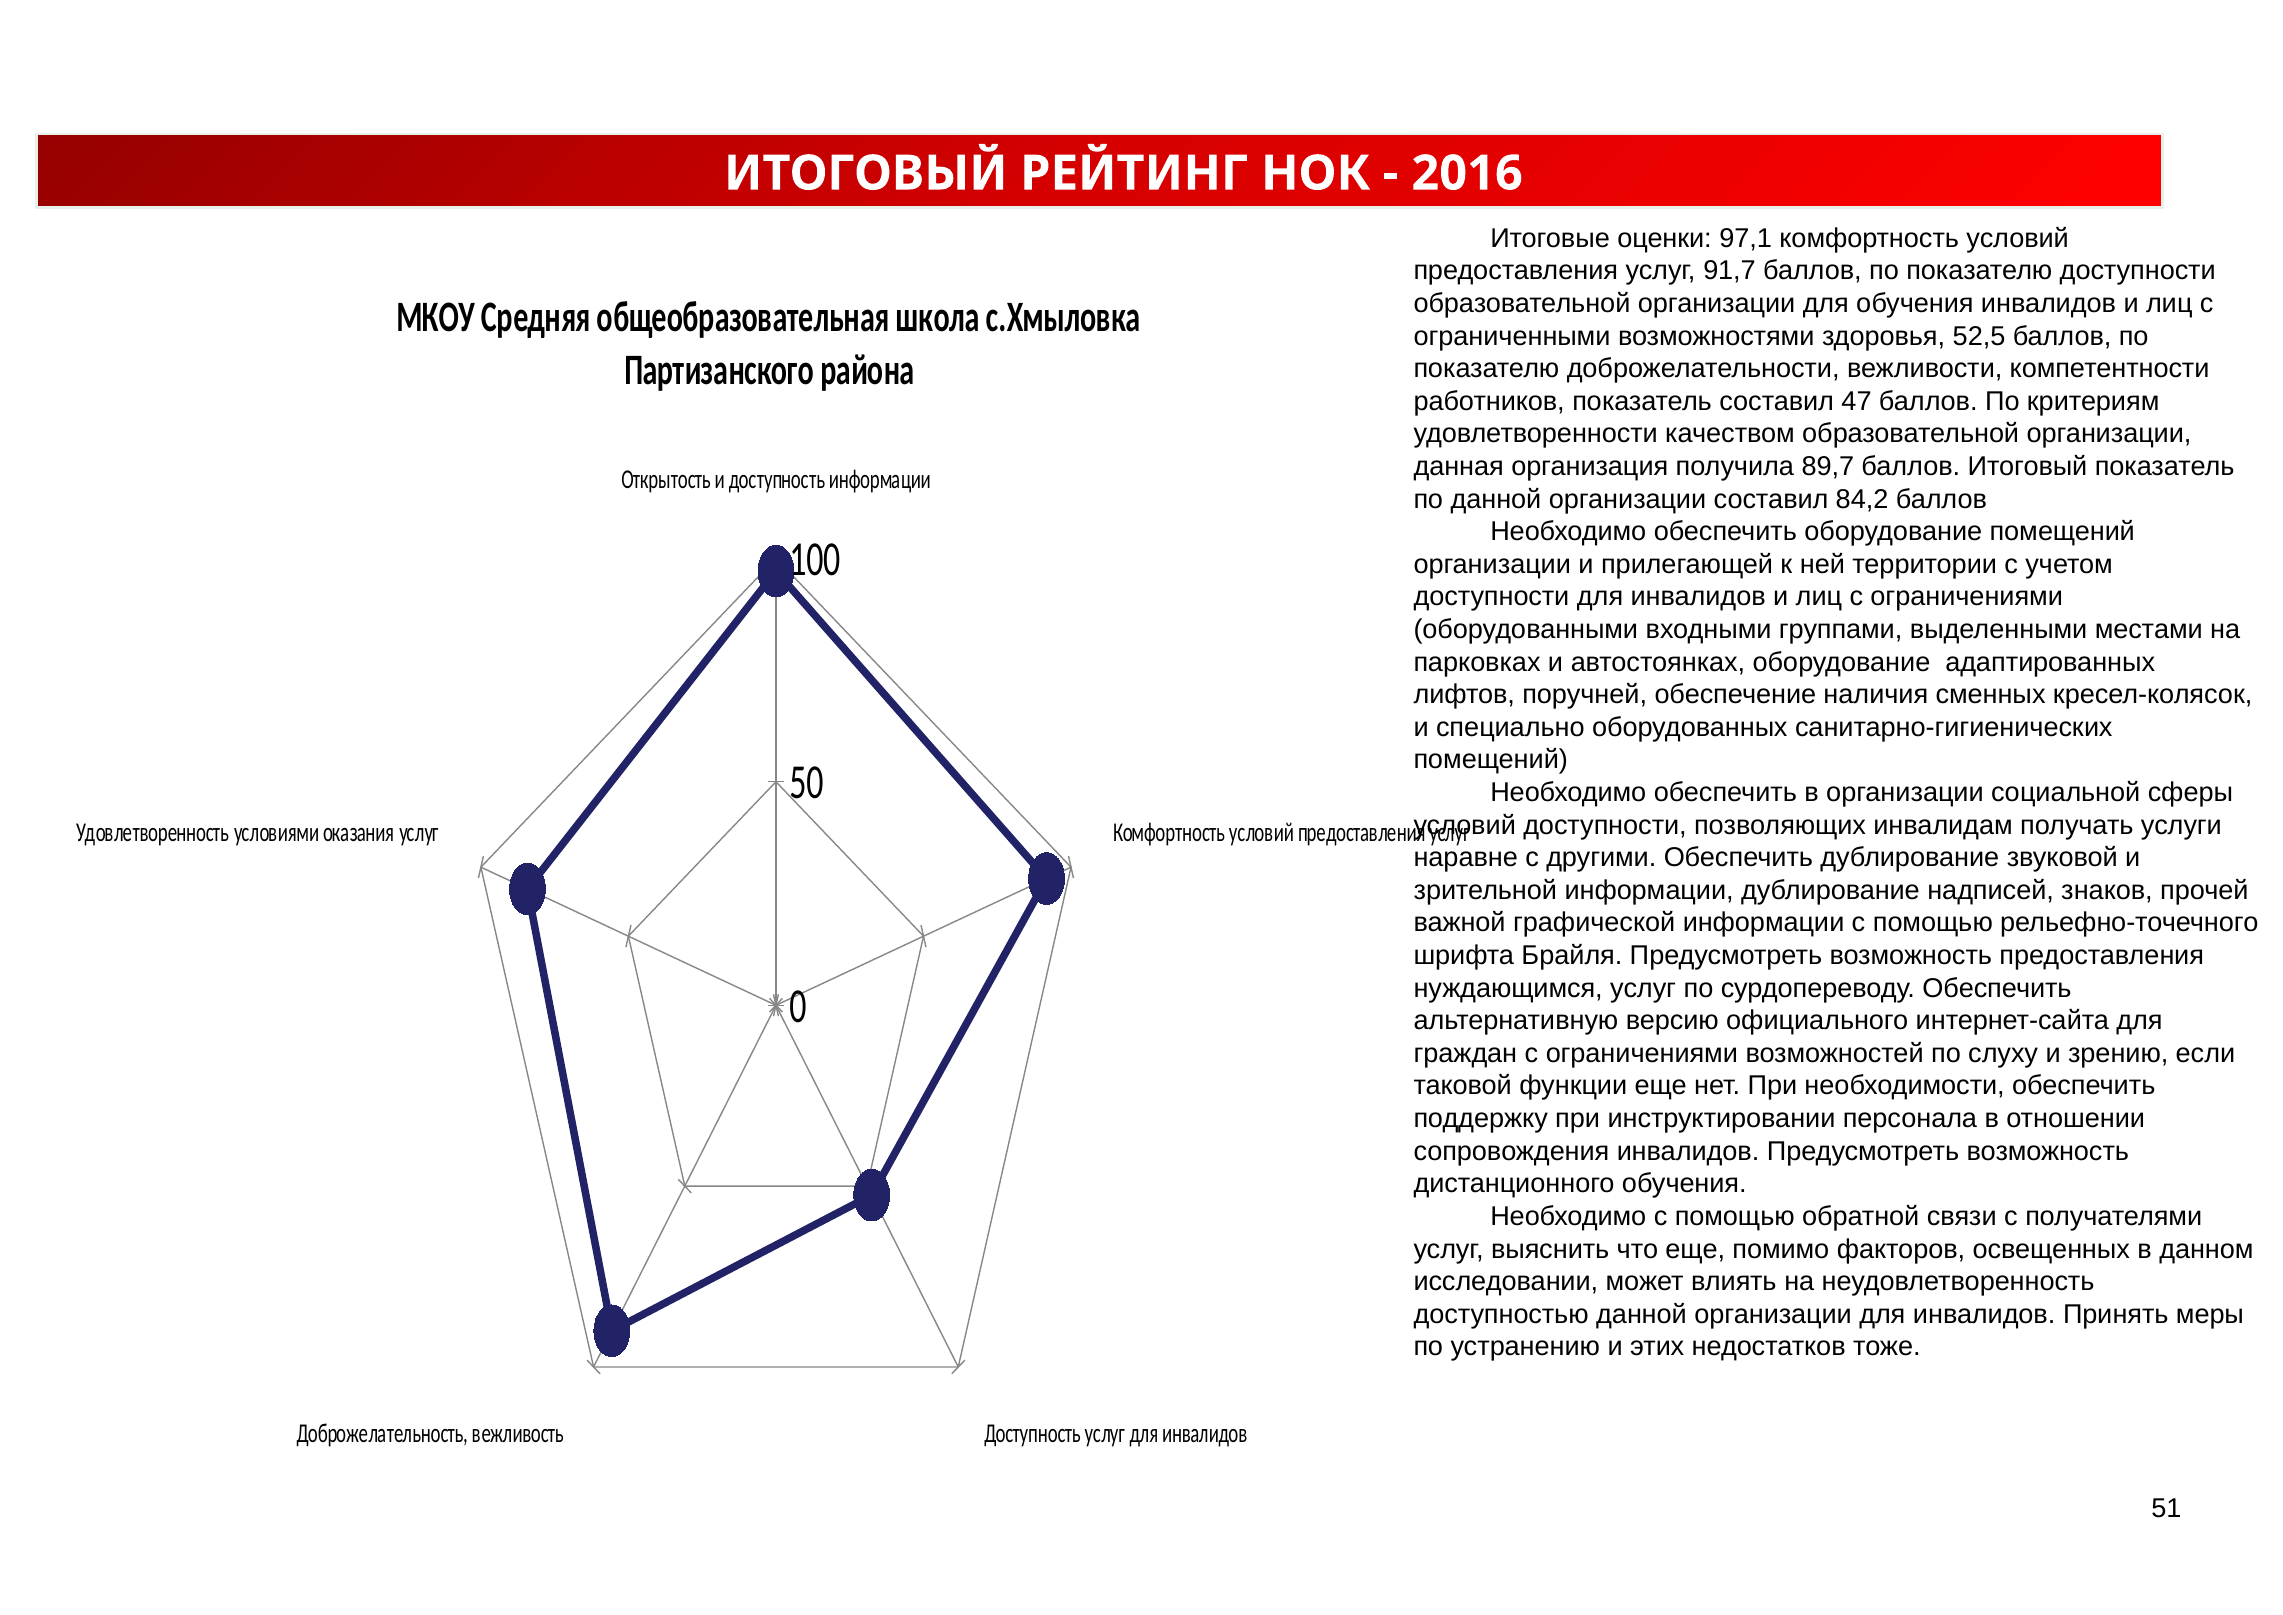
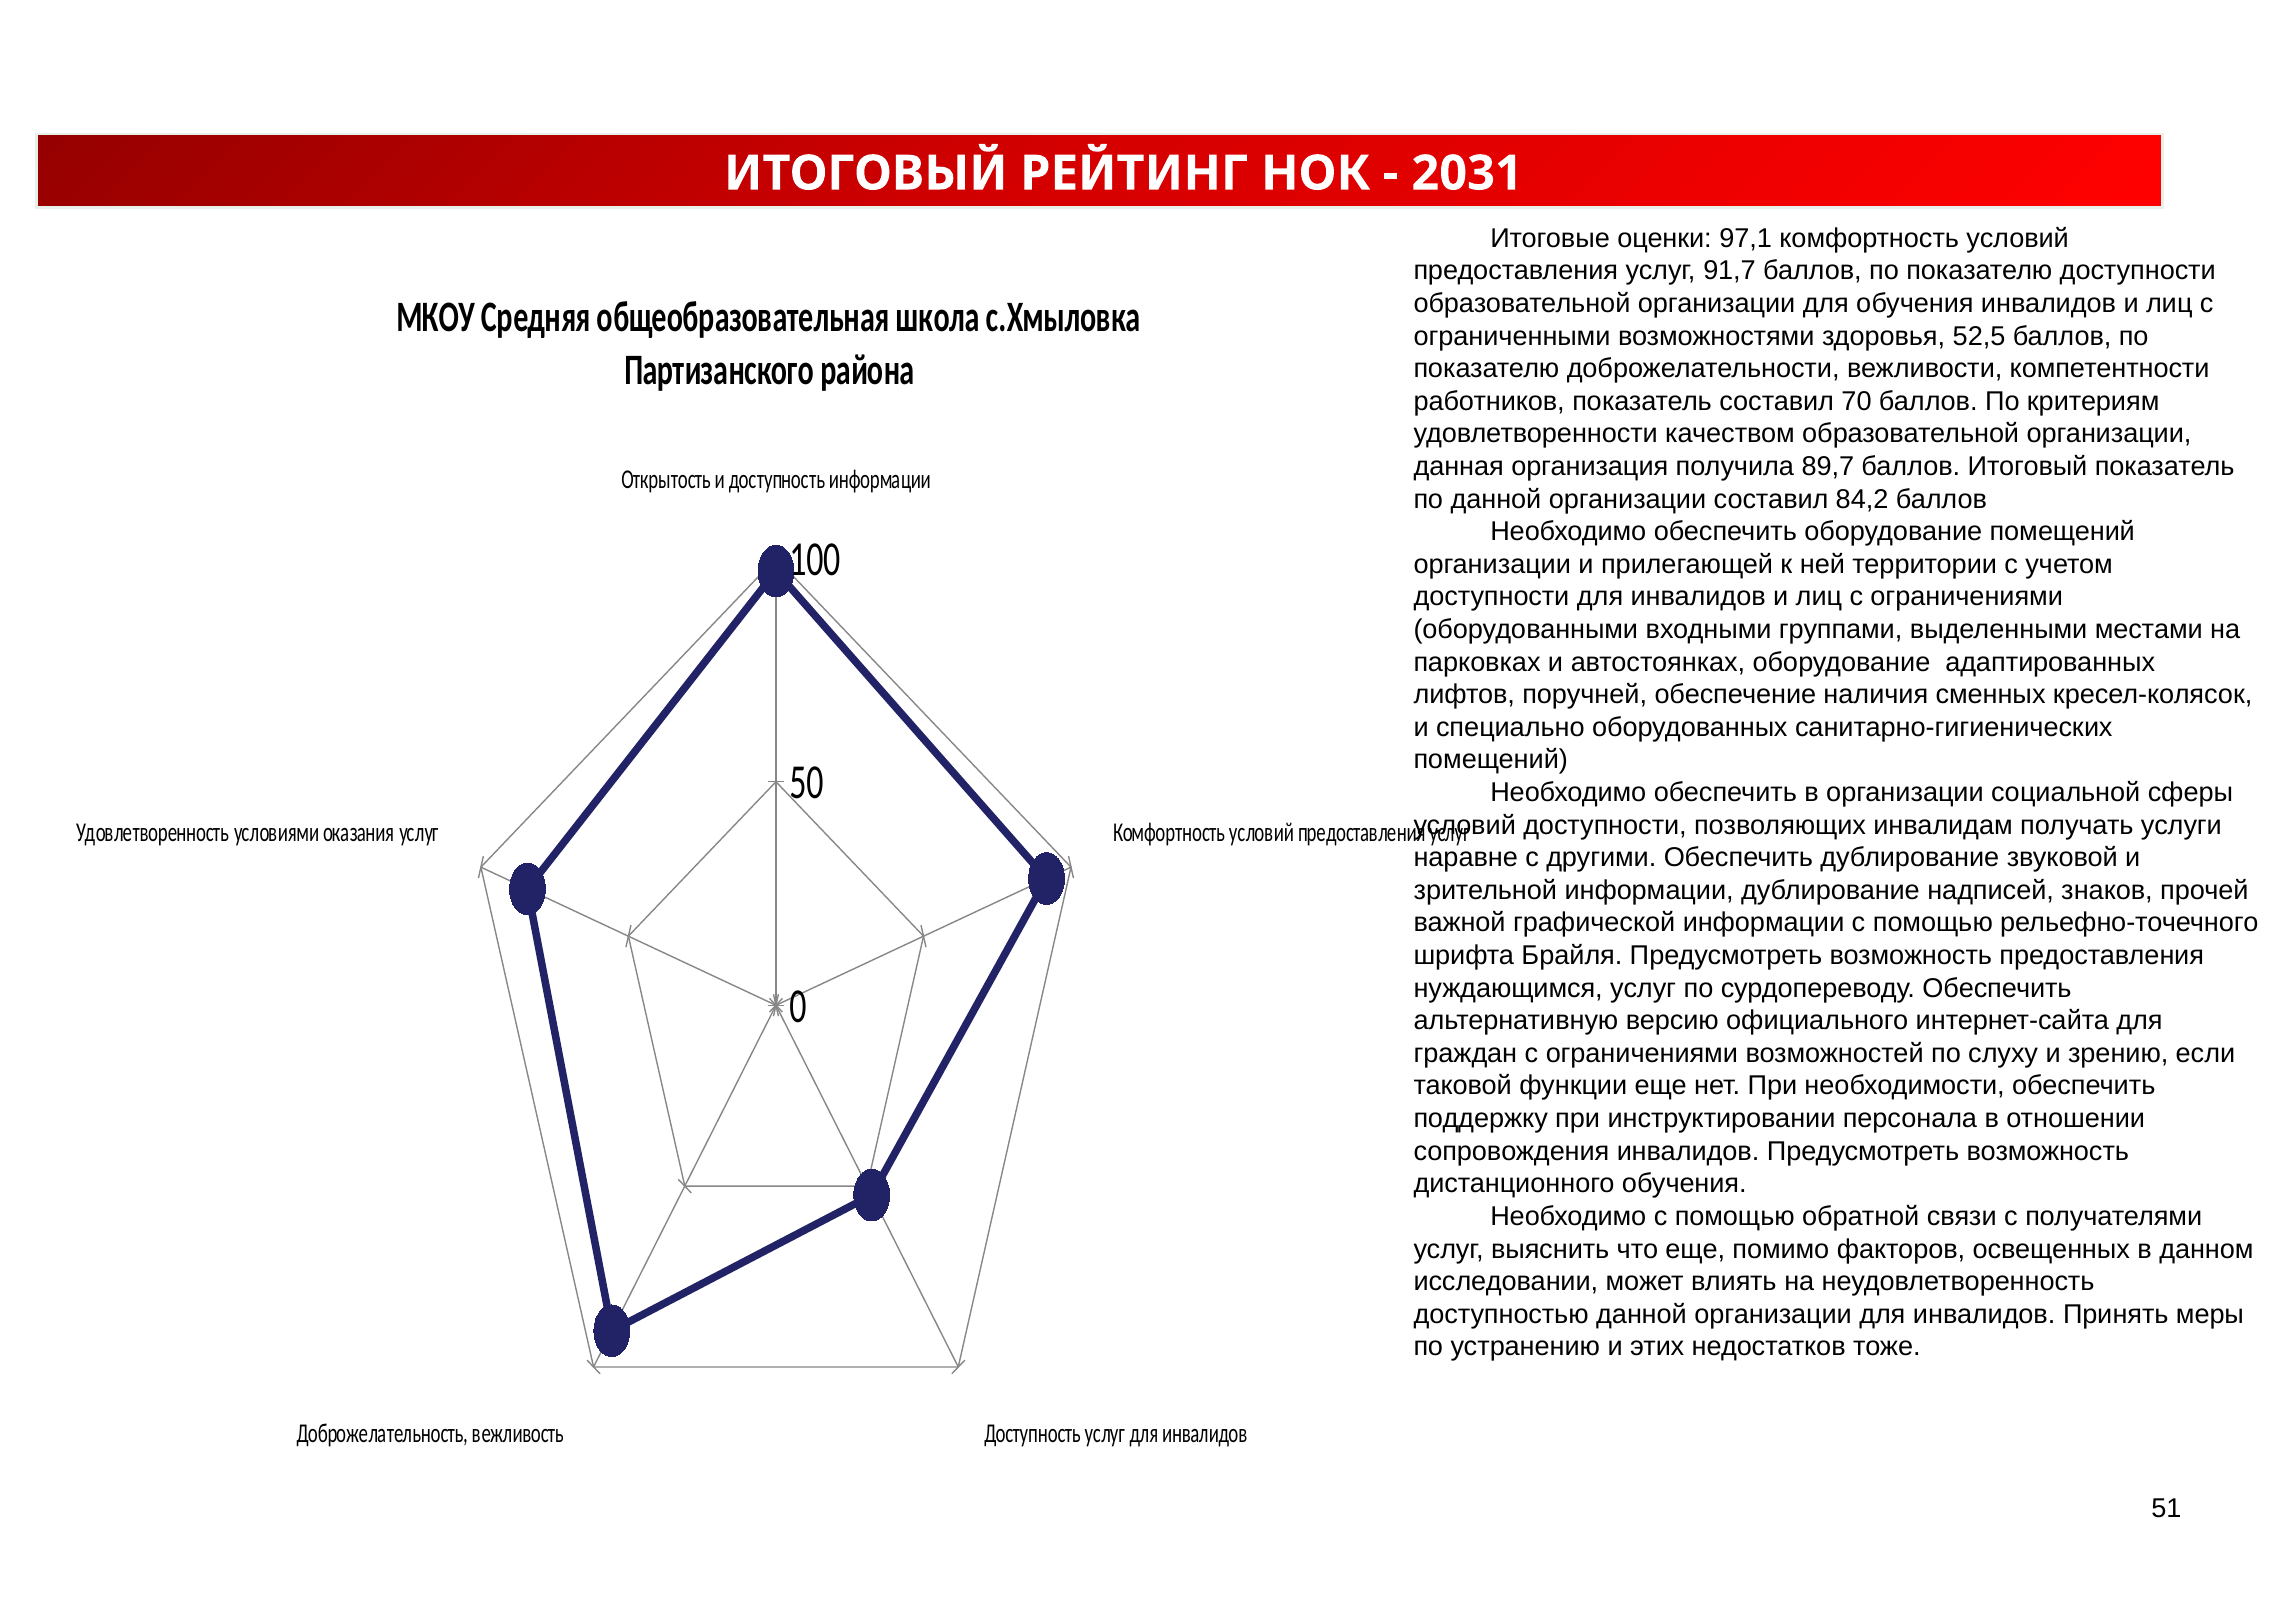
2016: 2016 -> 2031 (1467, 173)
47: 47 -> 70 (1857, 401)
